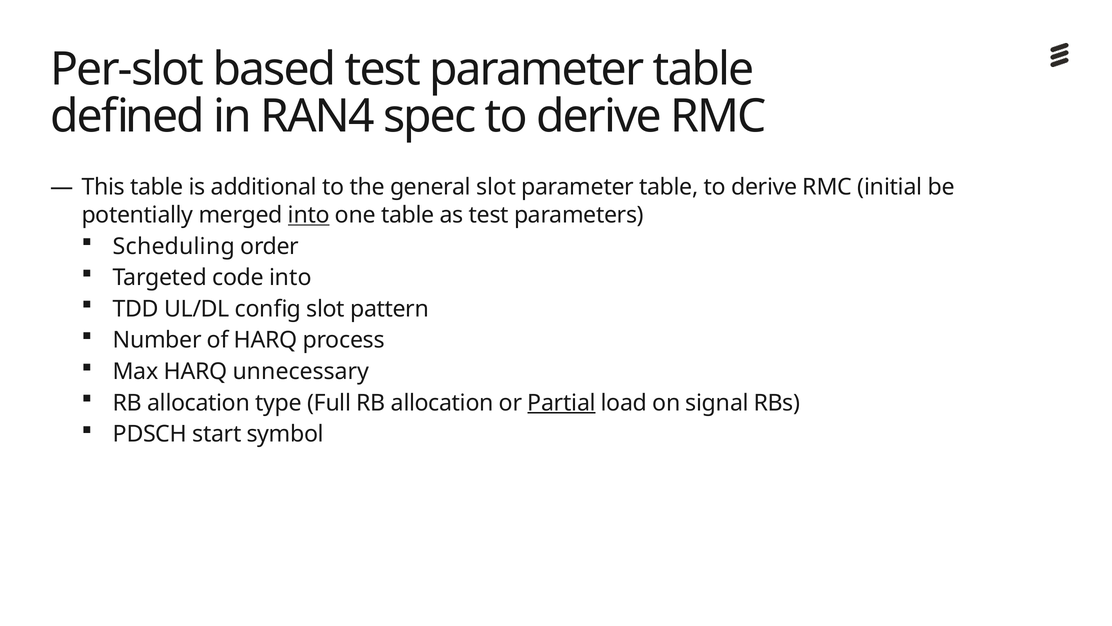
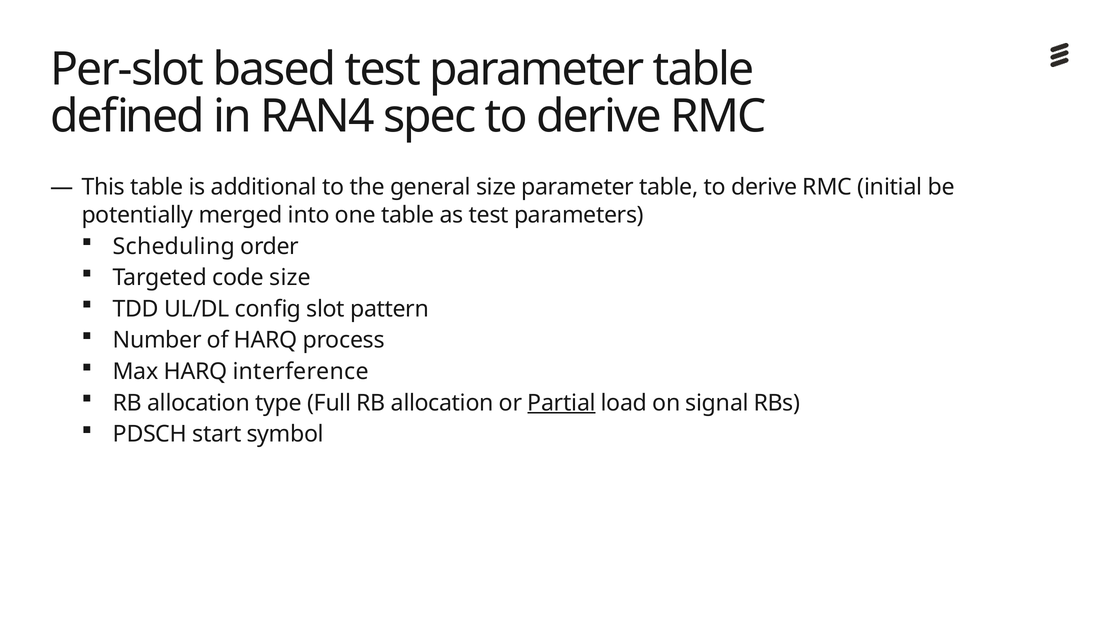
general slot: slot -> size (496, 187)
into underline: present -> none (309, 215)
code into: into -> size (290, 277)
unnecessary: unnecessary -> interference (301, 371)
